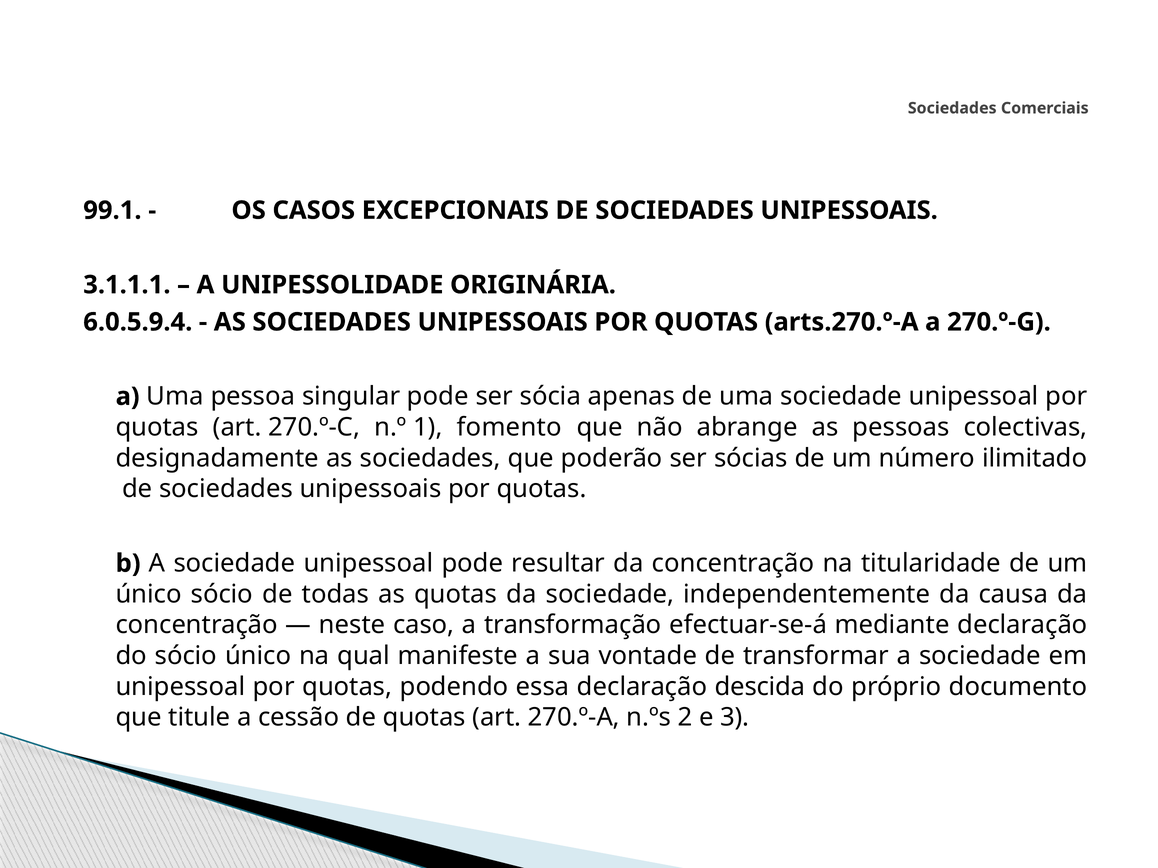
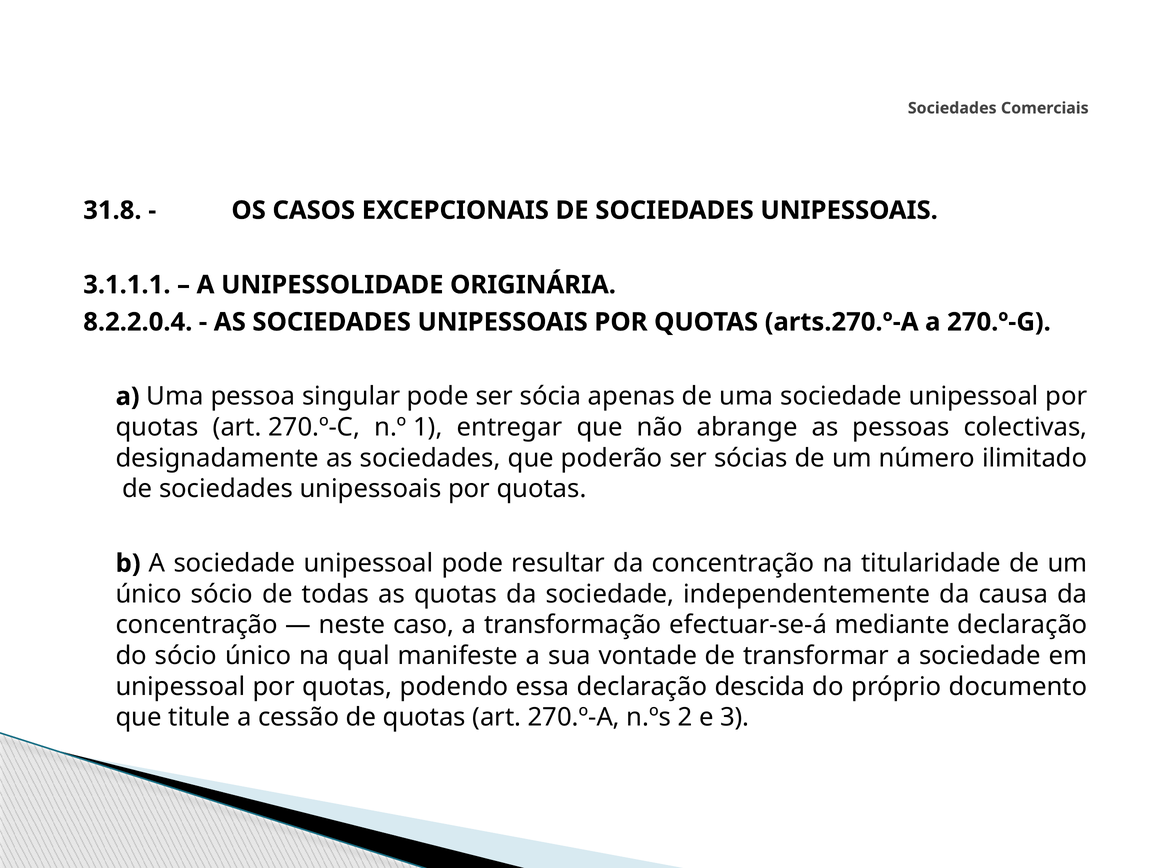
99.1: 99.1 -> 31.8 (112, 210)
6.0.5.9.4: 6.0.5.9.4 -> 8.2.2.0.4 (138, 322)
fomento: fomento -> entregar (510, 428)
